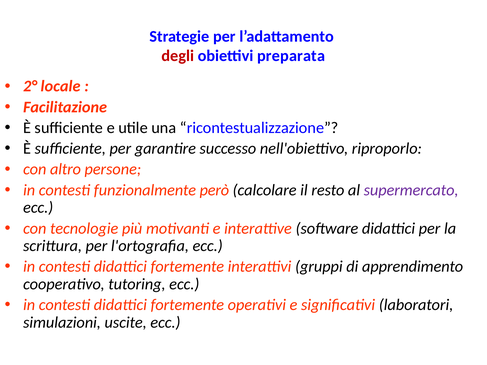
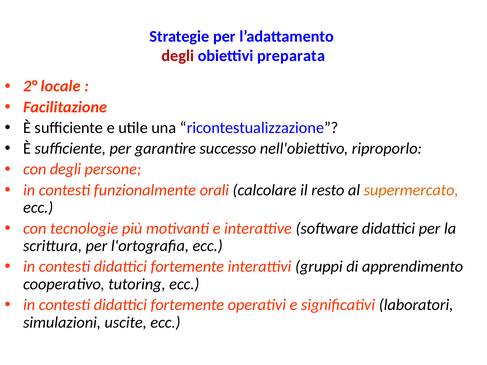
con altro: altro -> degli (66, 169)
però: però -> orali (214, 190)
supermercato colour: purple -> orange (411, 190)
